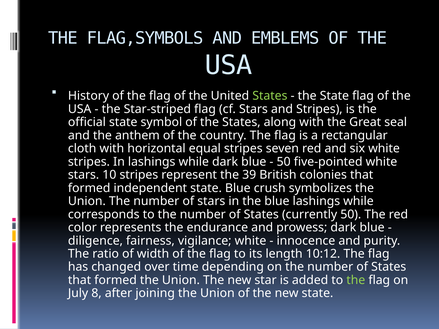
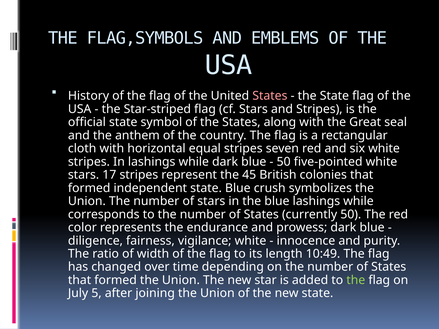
States colour: light green -> pink (270, 96)
10: 10 -> 17 (109, 175)
39: 39 -> 45 (249, 175)
10:12: 10:12 -> 10:49 (323, 254)
8: 8 -> 5 (97, 294)
